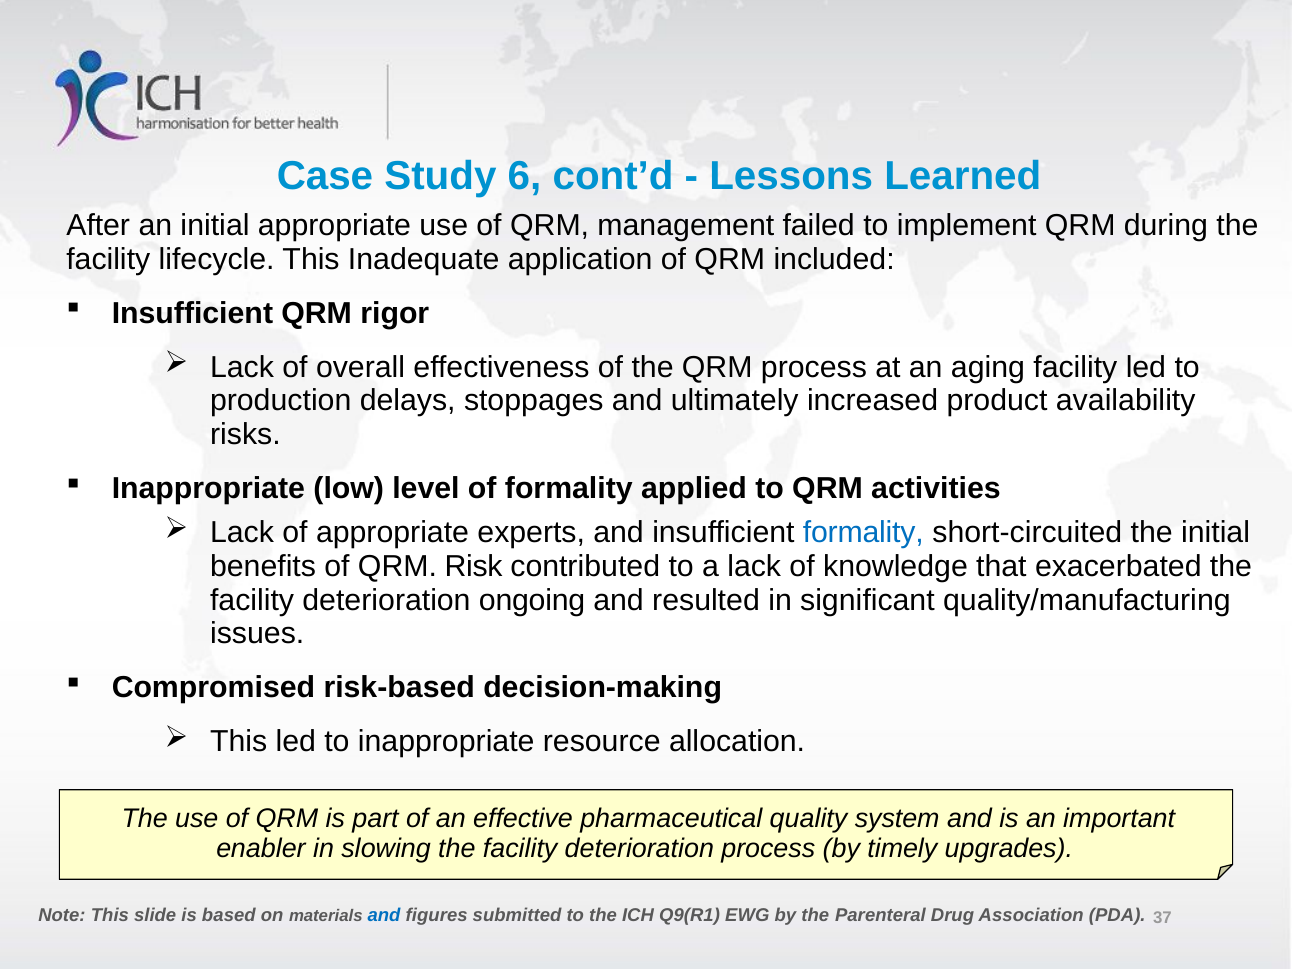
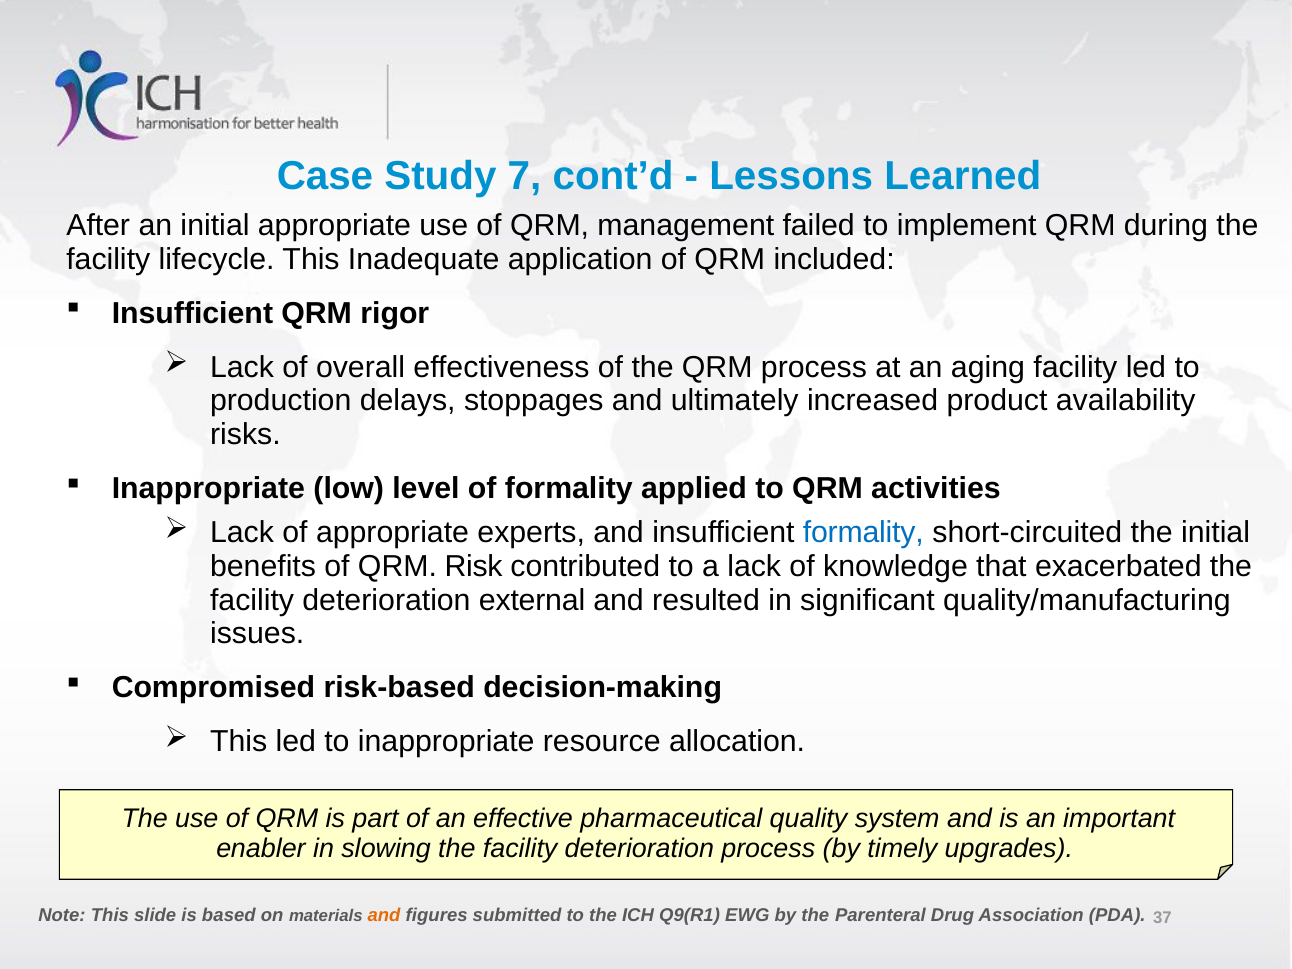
6: 6 -> 7 (525, 176)
ongoing: ongoing -> external (532, 600)
and colour: blue -> orange (384, 915)
